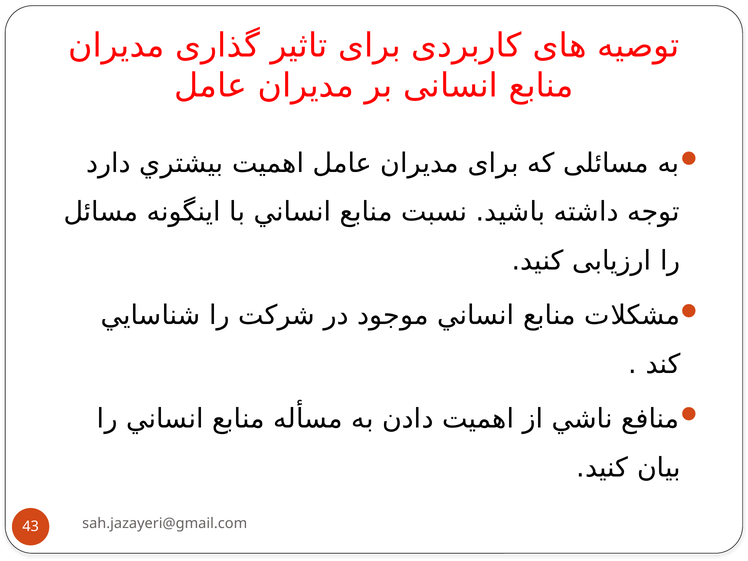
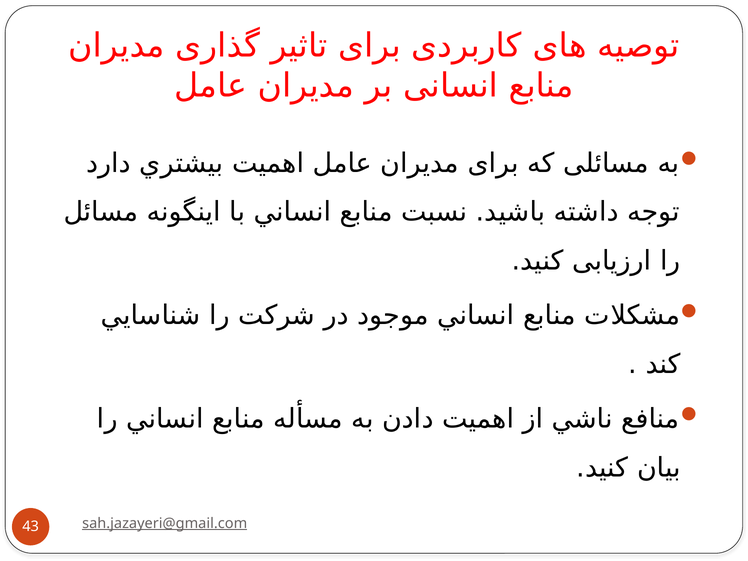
sah.jazayeri@gmail.com underline: none -> present (165, 523)
